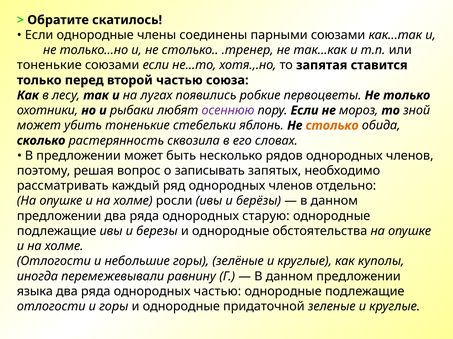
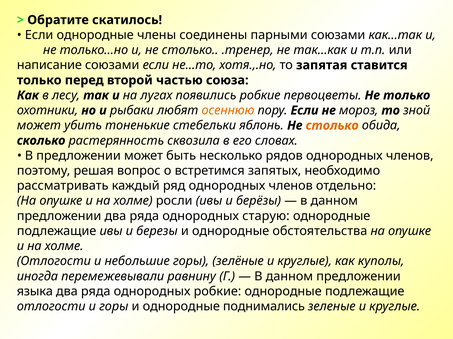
тоненькие: тоненькие -> написание (49, 65)
осеннюю colour: purple -> orange (228, 111)
записывать: записывать -> встретимся (210, 171)
однородных частью: частью -> робкие (217, 292)
придаточной: придаточной -> поднимались (264, 307)
